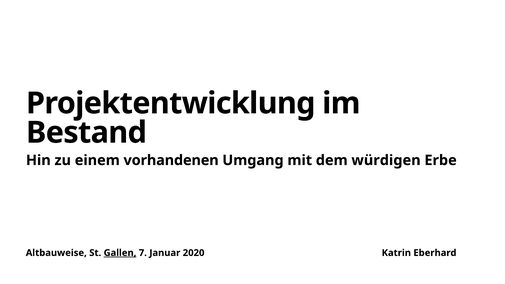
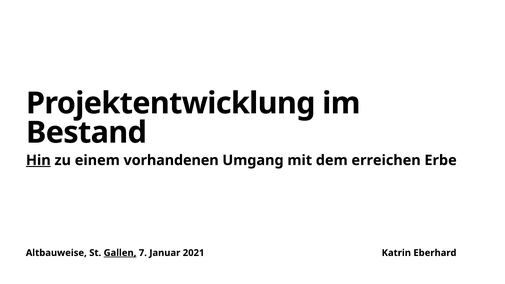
Hin underline: none -> present (38, 160)
würdigen: würdigen -> erreichen (386, 160)
2020: 2020 -> 2021 (194, 253)
